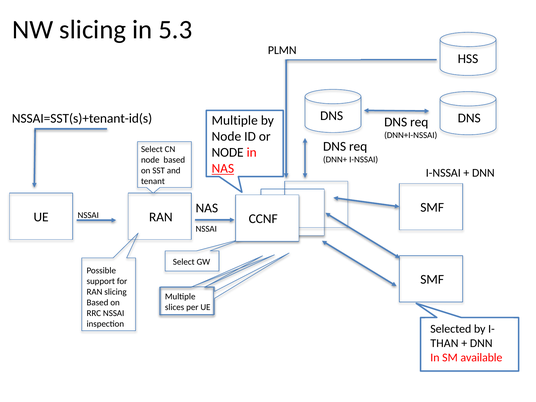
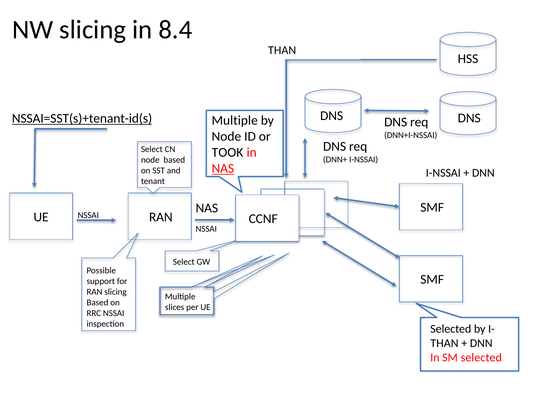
5.3: 5.3 -> 8.4 (175, 30)
PLMN: PLMN -> THAN (282, 50)
NSSAI=SST(s)+tenant-id(s underline: none -> present (82, 119)
NODE: NODE -> TOOK (227, 152)
SM available: available -> selected (481, 357)
